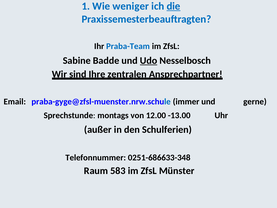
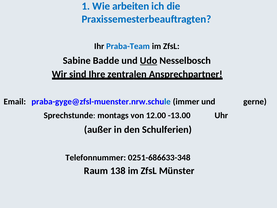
weniger: weniger -> arbeiten (131, 6)
die underline: present -> none (173, 6)
583: 583 -> 138 (118, 171)
